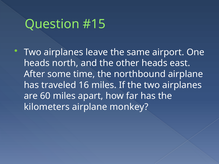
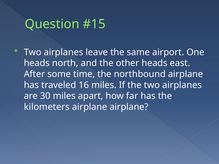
60: 60 -> 30 (45, 96)
airplane monkey: monkey -> airplane (129, 107)
